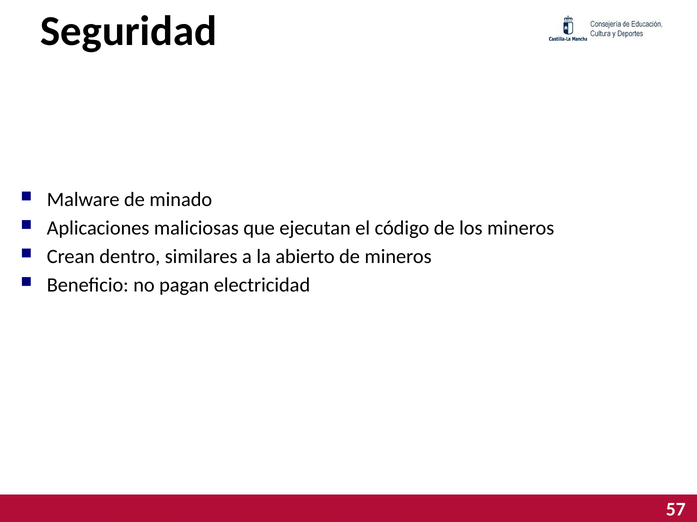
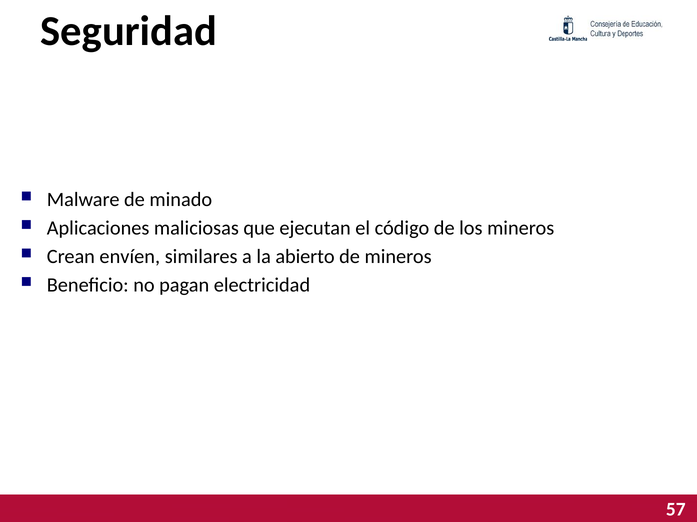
dentro: dentro -> envíen (130, 257)
